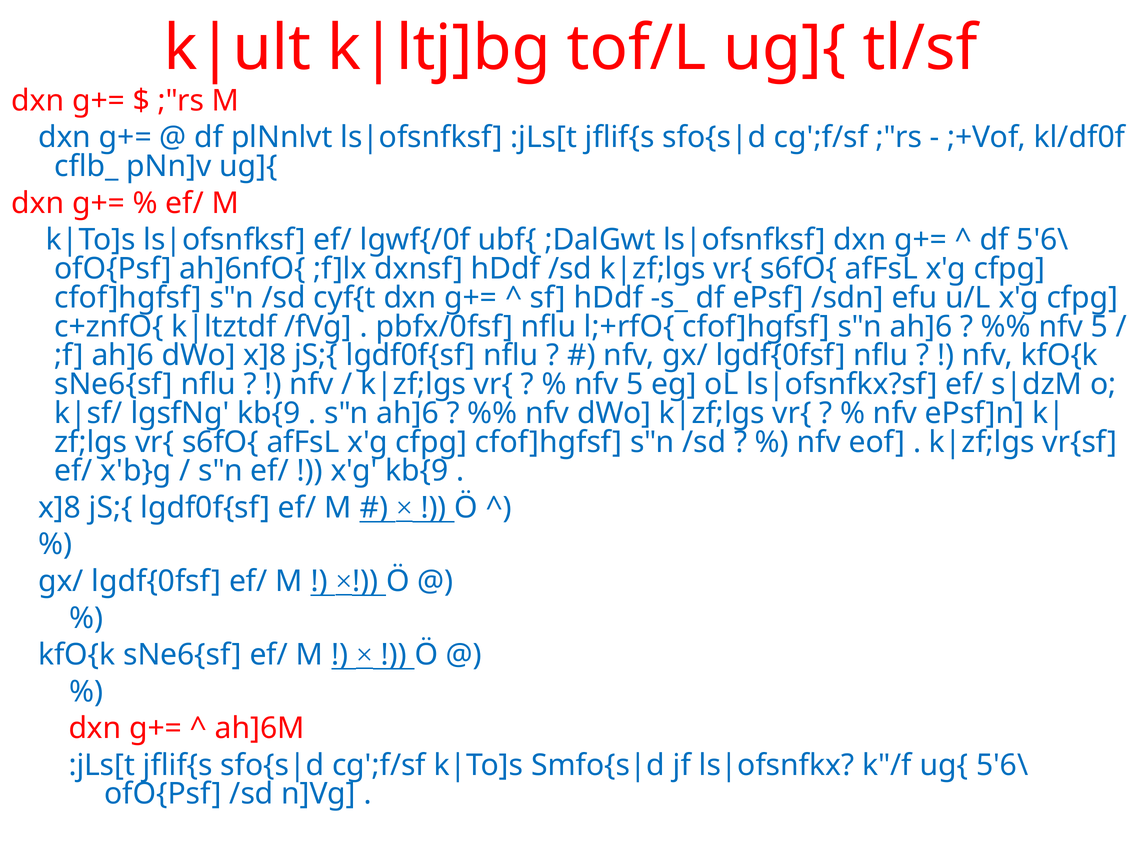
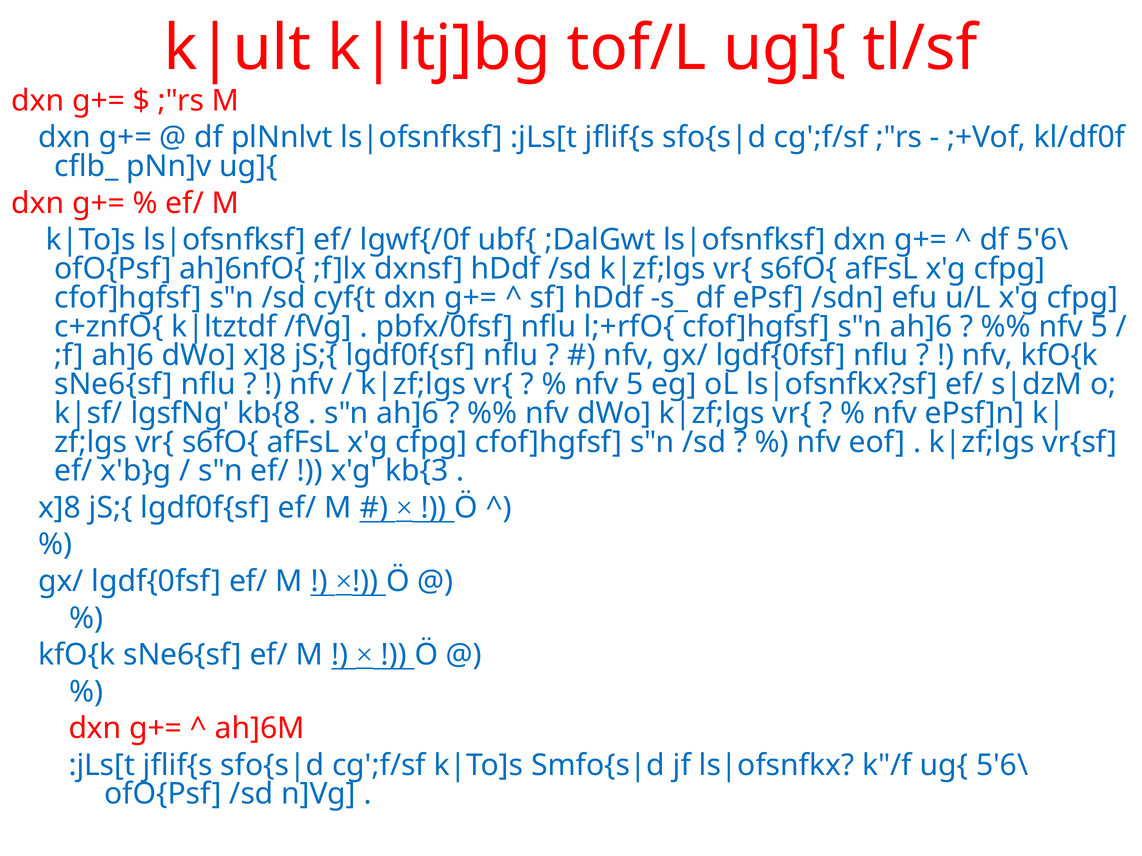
lgsfNg kb{9: kb{9 -> kb{8 (269, 413)
x'g kb{9: kb{9 -> kb{3 (417, 471)
